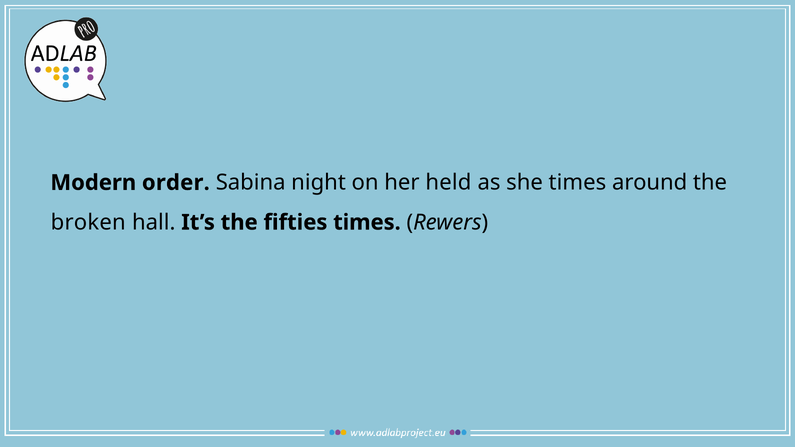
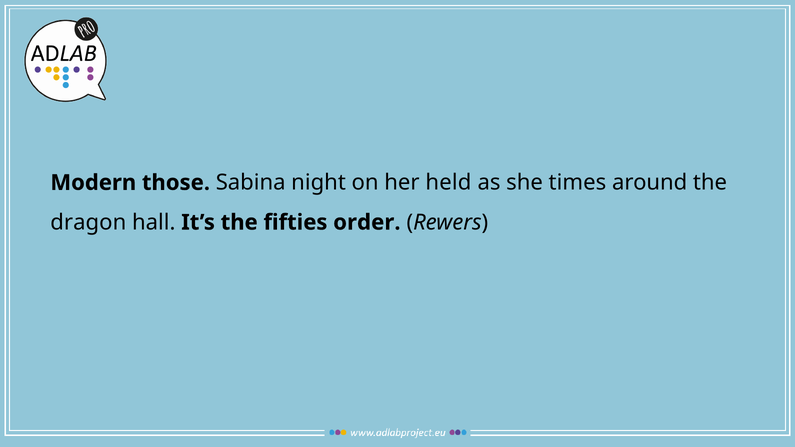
order: order -> those (176, 183)
broken: broken -> dragon (88, 222)
fifties times: times -> order (367, 222)
